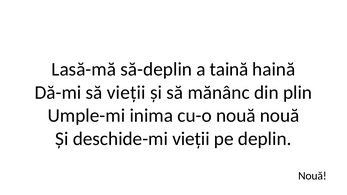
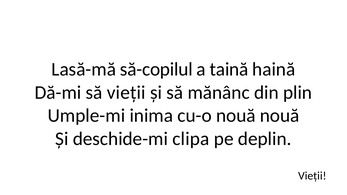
să-deplin: să-deplin -> să-copilul (156, 69)
deschide-mi vieții: vieții -> clipa (191, 139)
Nouă: Nouă -> Vieții (312, 176)
